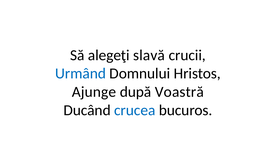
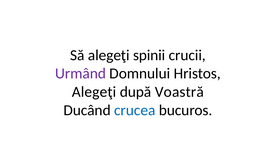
slavă: slavă -> spinii (149, 55)
Urmând colour: blue -> purple (81, 74)
Ajunge: Ajunge -> Alegeţi (94, 92)
